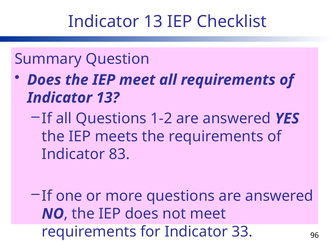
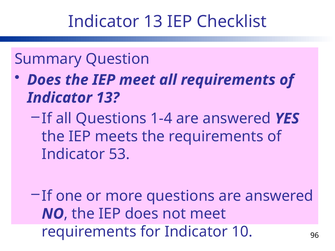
1-2: 1-2 -> 1-4 (161, 119)
83: 83 -> 53 (119, 154)
33: 33 -> 10 (242, 232)
